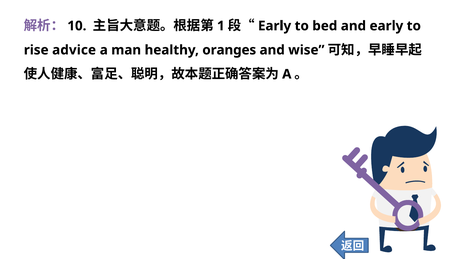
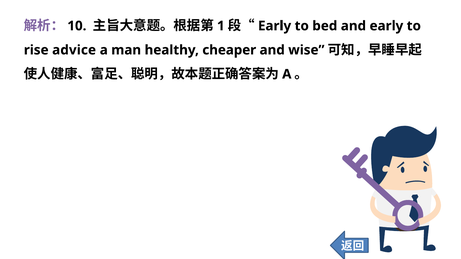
oranges: oranges -> cheaper (229, 50)
